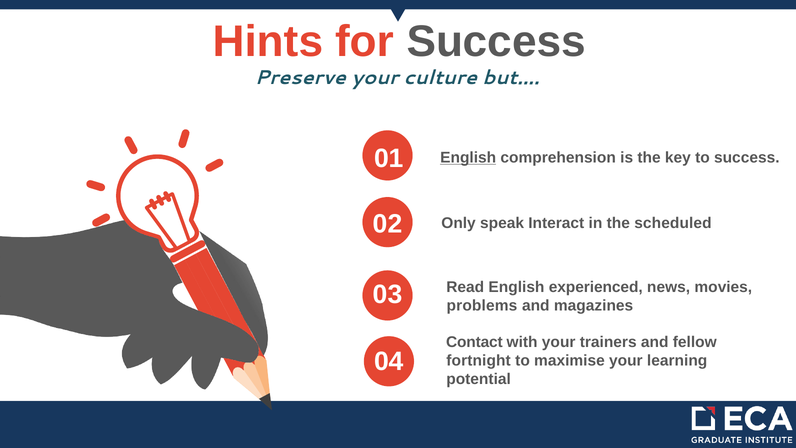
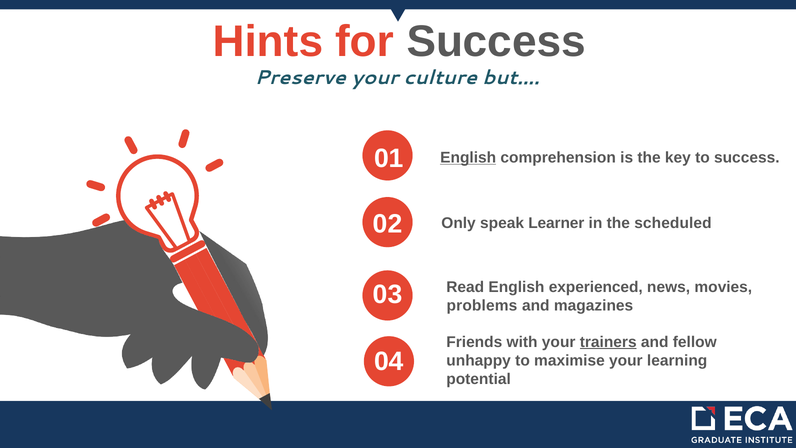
Interact: Interact -> Learner (556, 223)
Contact: Contact -> Friends (474, 342)
trainers underline: none -> present (608, 342)
fortnight: fortnight -> unhappy (479, 360)
